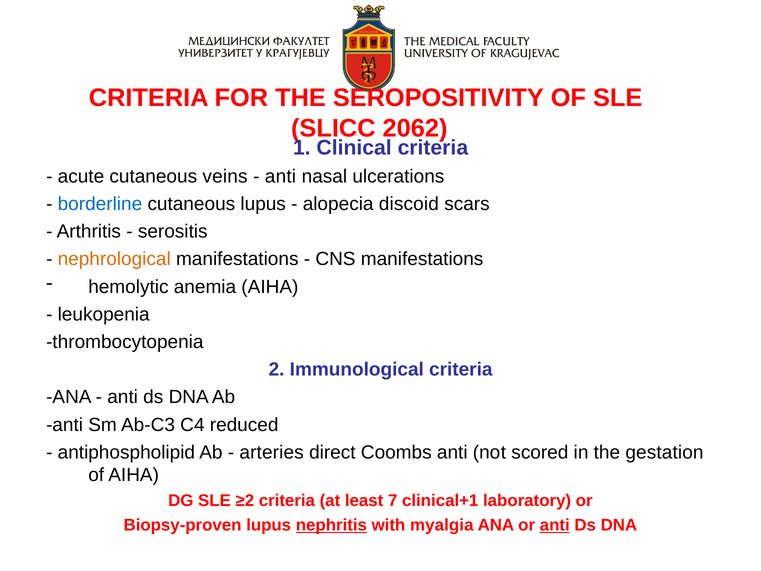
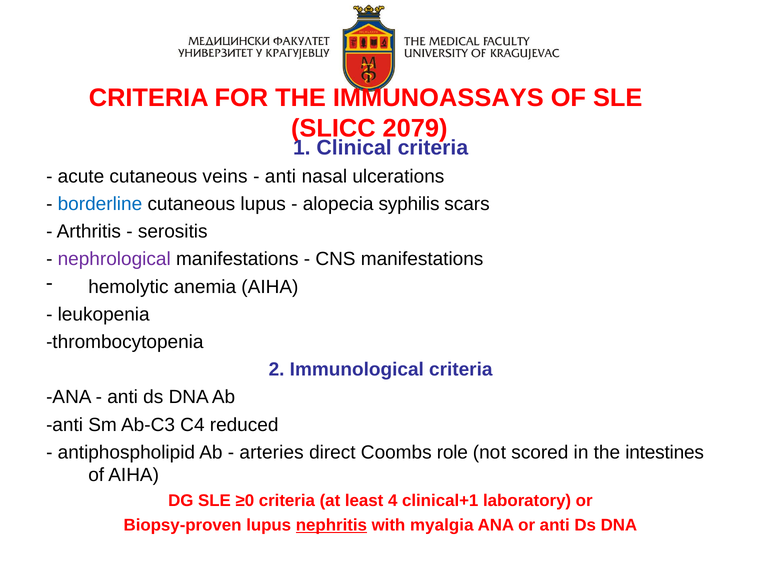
SEROPOSITIVITY: SEROPOSITIVITY -> IMMUNOASSAYS (438, 98)
2062: 2062 -> 2079 (415, 128)
discoid: discoid -> syphilis (409, 204)
nephrological colour: orange -> purple (114, 259)
Coombs anti: anti -> role (452, 452)
gestation: gestation -> intestines (665, 452)
≥2: ≥2 -> ≥0 (245, 501)
7: 7 -> 4 (393, 501)
anti underline: present -> none (555, 525)
